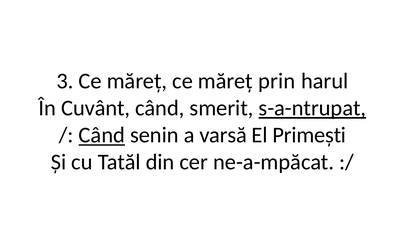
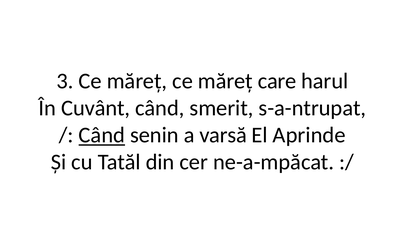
prin: prin -> care (277, 81)
s-a-ntrupat underline: present -> none (312, 108)
Primești: Primești -> Aprinde (309, 135)
